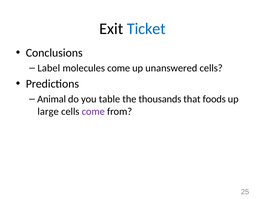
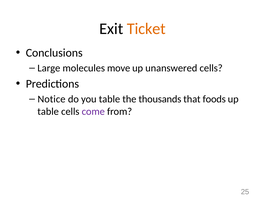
Ticket colour: blue -> orange (146, 29)
Label: Label -> Large (49, 68)
molecules come: come -> move (119, 68)
Animal: Animal -> Notice (51, 99)
large: large -> table (48, 111)
